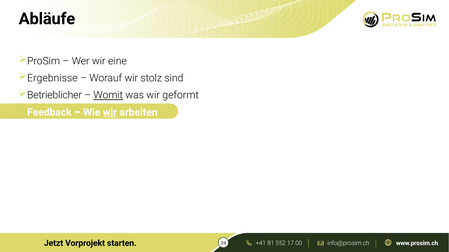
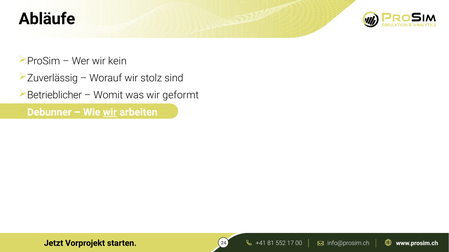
eine: eine -> kein (117, 61)
Ergebnisse: Ergebnisse -> Zuverlässig (52, 78)
Womit underline: present -> none (108, 95)
Feedback: Feedback -> Debunner (49, 112)
